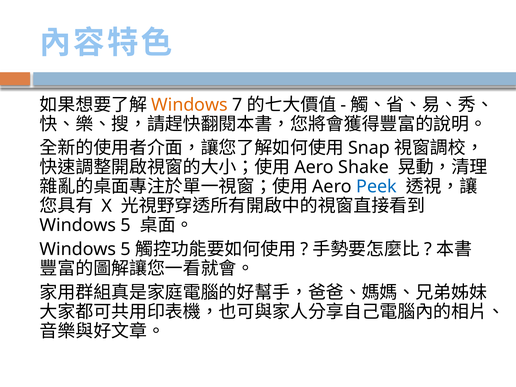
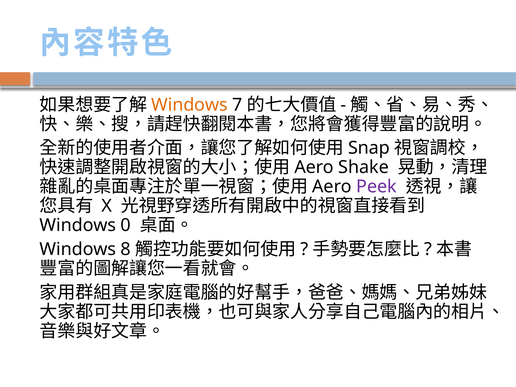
Peek colour: blue -> purple (376, 187)
5: 5 -> 0 (126, 225)
5: 5 -> 8 (126, 249)
